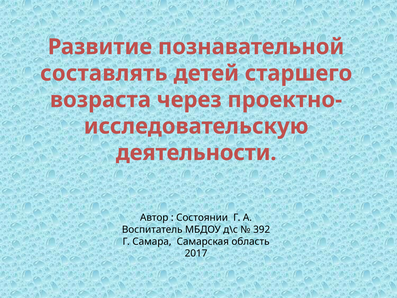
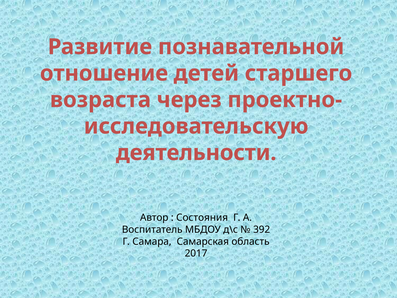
составлять: составлять -> отношение (104, 73)
Состоянии: Состоянии -> Состояния (202, 217)
